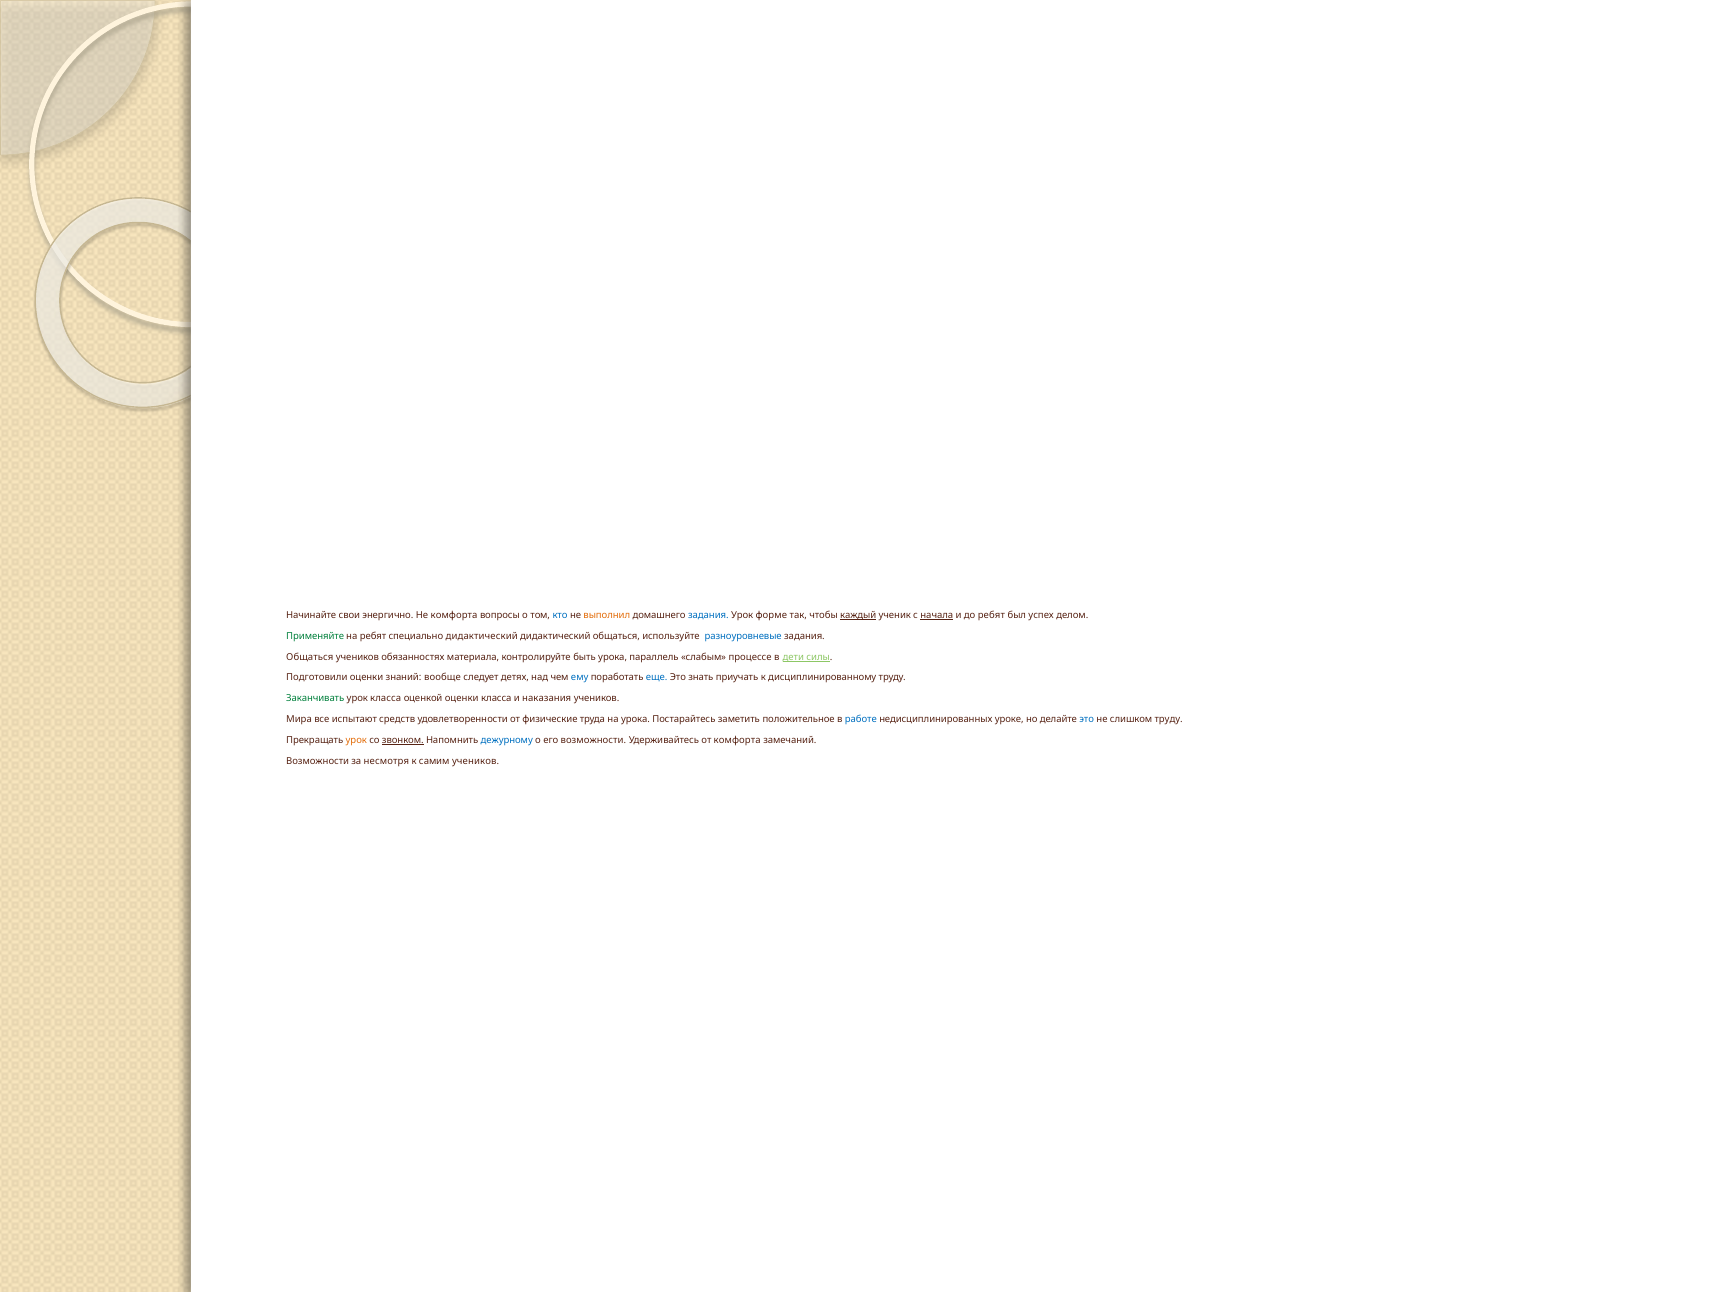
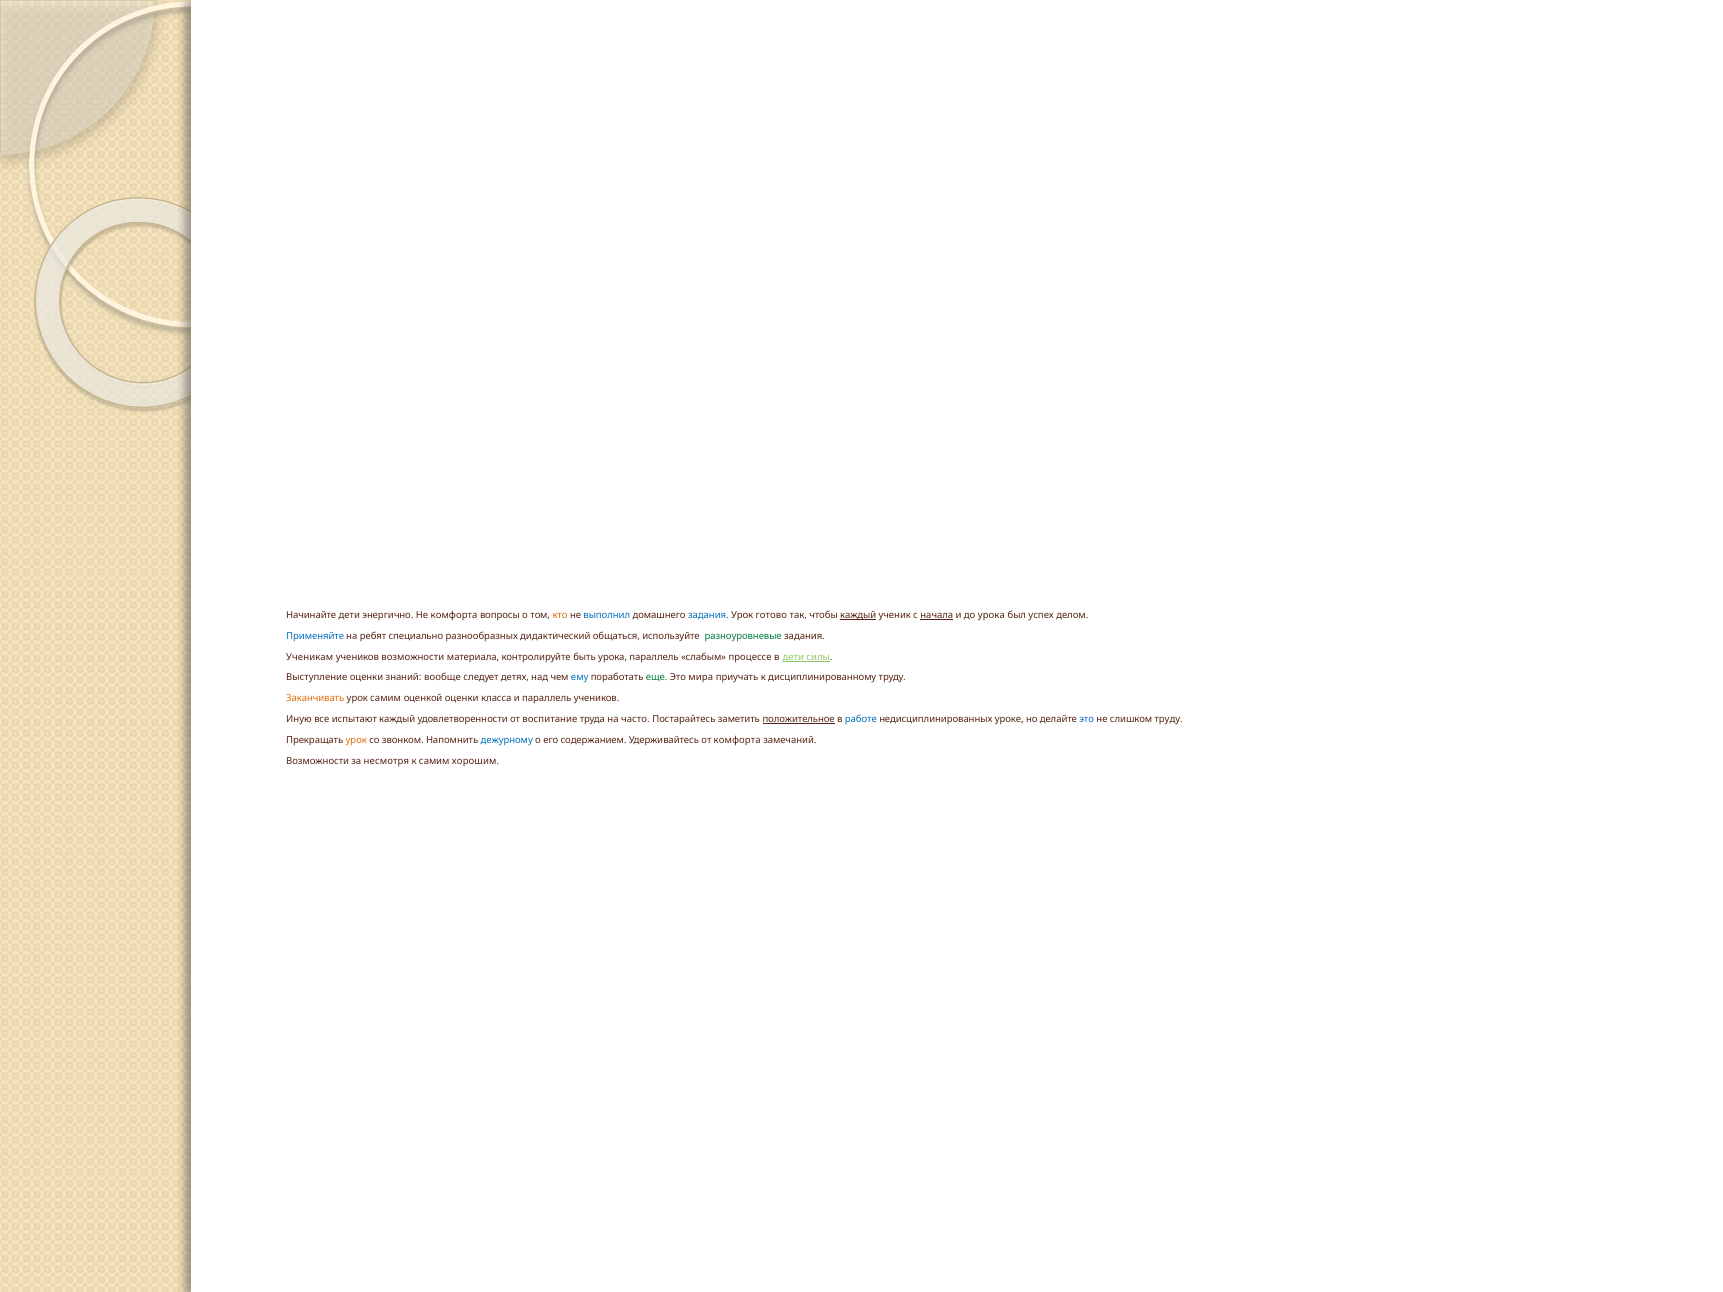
Начинайте свои: свои -> дети (349, 615)
кто colour: blue -> orange (560, 615)
выполнил colour: orange -> blue (607, 615)
форме: форме -> готово (771, 615)
до ребят: ребят -> урока (991, 615)
Применяйте colour: green -> blue (315, 636)
специально дидактический: дидактический -> разнообразных (482, 636)
разноуровневые colour: blue -> green (743, 636)
Общаться: Общаться -> Ученикам (310, 657)
учеников обязанностях: обязанностях -> возможности (413, 657)
Подготовили: Подготовили -> Выступление (317, 678)
еще colour: blue -> green (657, 678)
знать: знать -> мира (701, 678)
Заканчивать colour: green -> orange (315, 699)
урок класса: класса -> самим (386, 699)
и наказания: наказания -> параллель (547, 699)
Мира: Мира -> Иную (299, 719)
испытают средств: средств -> каждый (397, 719)
физические: физические -> воспитание (550, 719)
на урока: урока -> часто (635, 719)
положительное underline: none -> present (799, 719)
звонком underline: present -> none (403, 740)
его возможности: возможности -> содержанием (593, 740)
самим учеников: учеников -> хорошим (476, 761)
